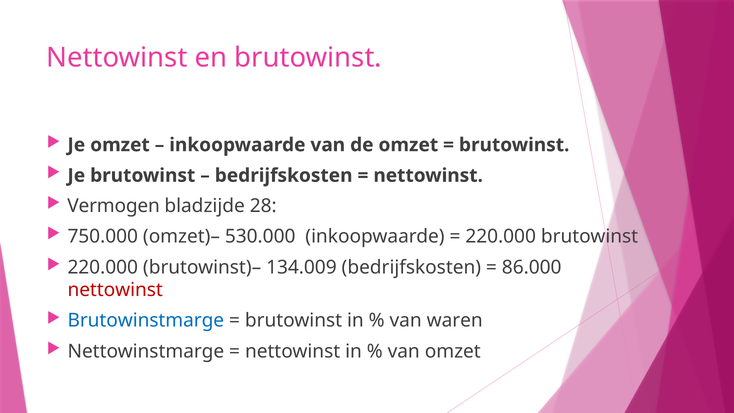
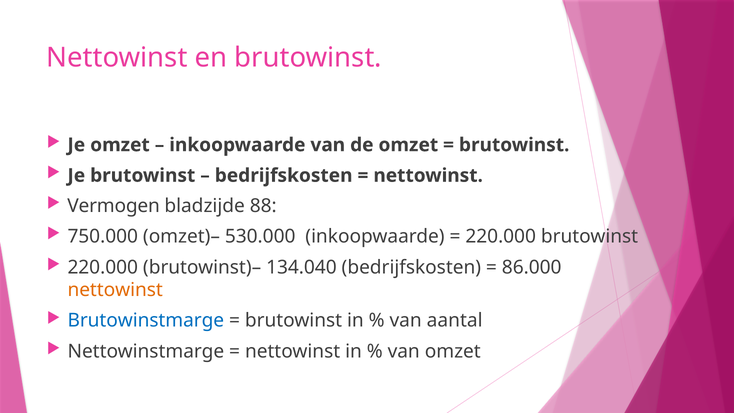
28: 28 -> 88 (263, 206)
134.009: 134.009 -> 134.040 (301, 267)
nettowinst colour: red -> orange (115, 290)
waren: waren -> aantal (455, 321)
